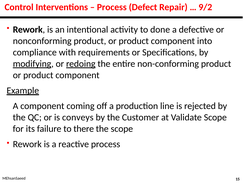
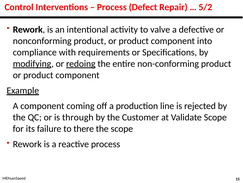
9/2: 9/2 -> 5/2 (205, 7)
done: done -> valve (160, 29)
conveys: conveys -> through (78, 117)
